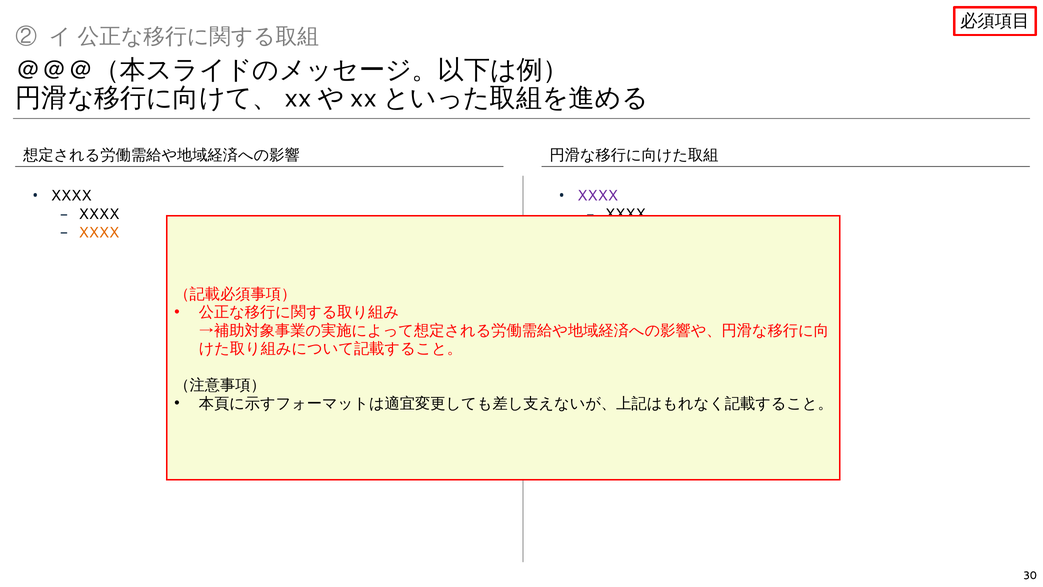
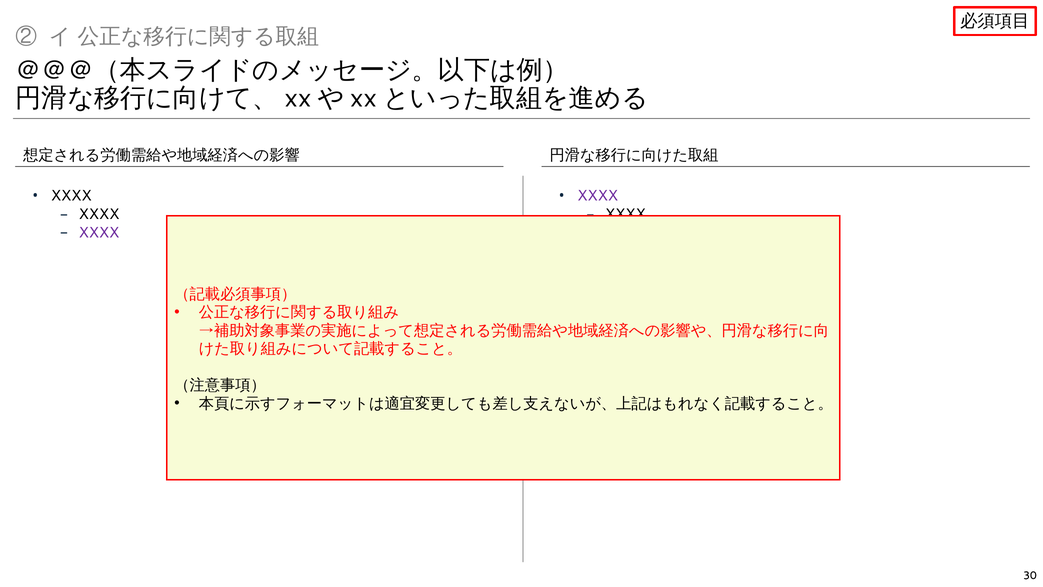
XXXX colour: orange -> purple (99, 232)
